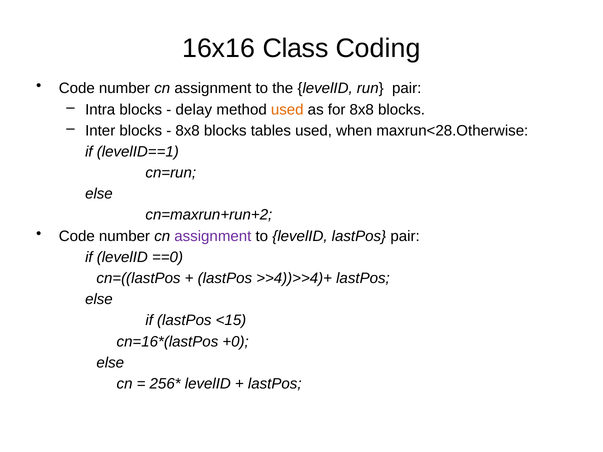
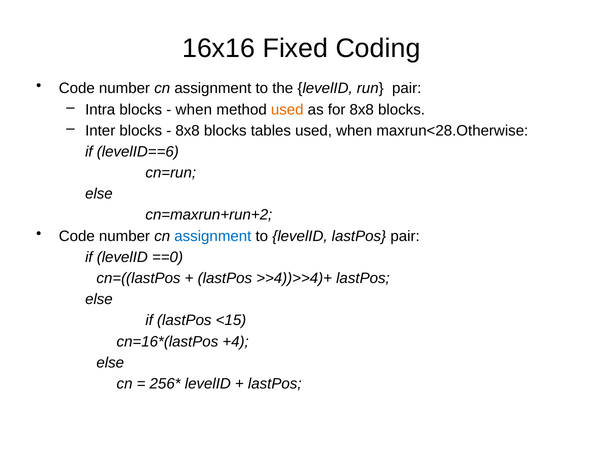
Class: Class -> Fixed (295, 49)
delay: delay -> when (194, 110)
levelID==1: levelID==1 -> levelID==6 (138, 152)
assignment colour: purple -> blue (213, 236)
+0: +0 -> +4 (236, 342)
